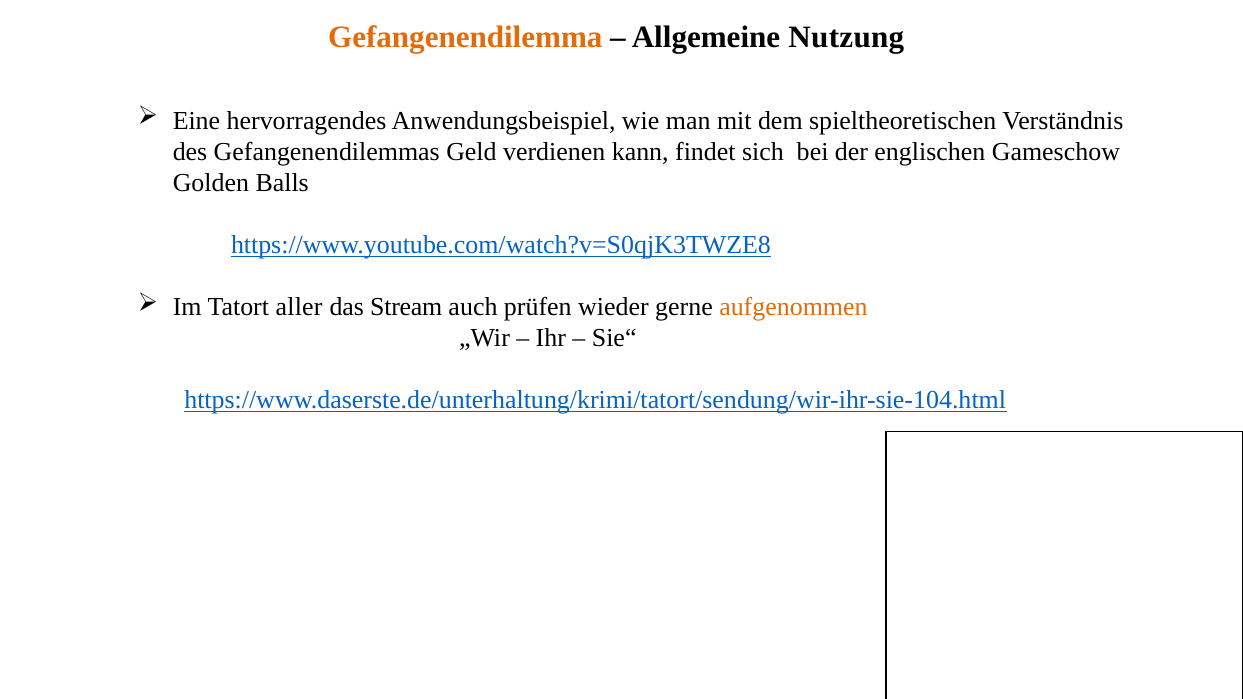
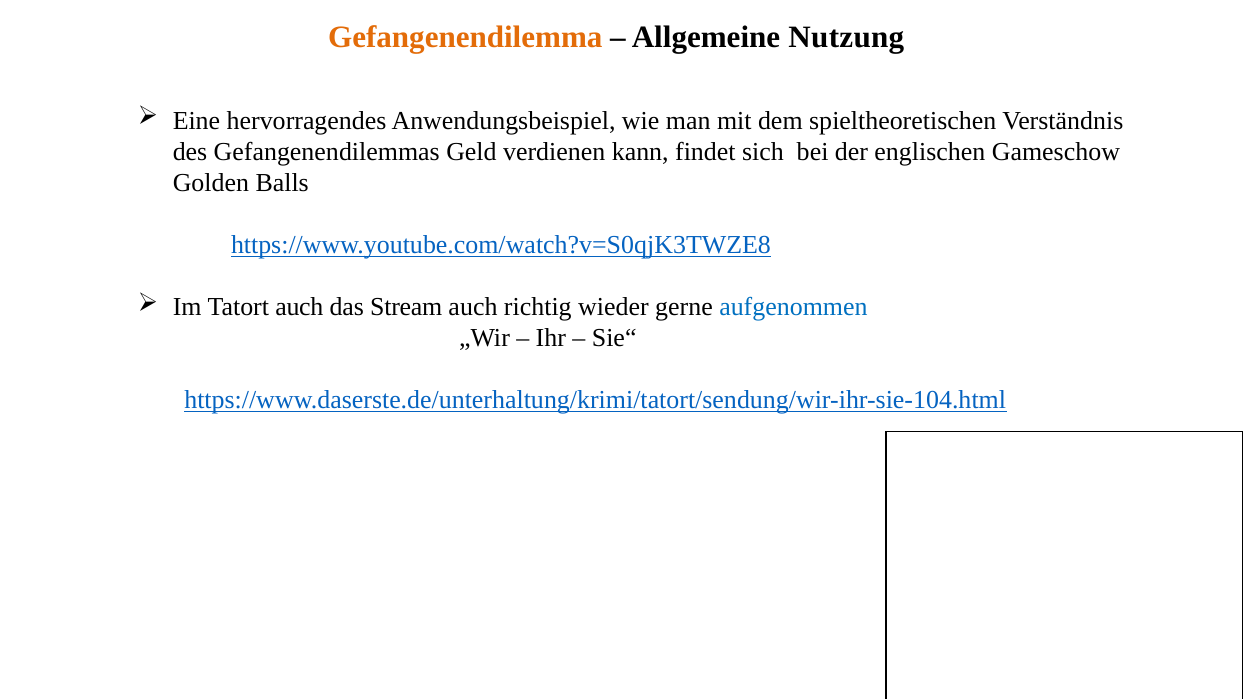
Tatort aller: aller -> auch (299, 307)
prüfen: prüfen -> richtig (538, 307)
aufgenommen colour: orange -> blue (793, 307)
